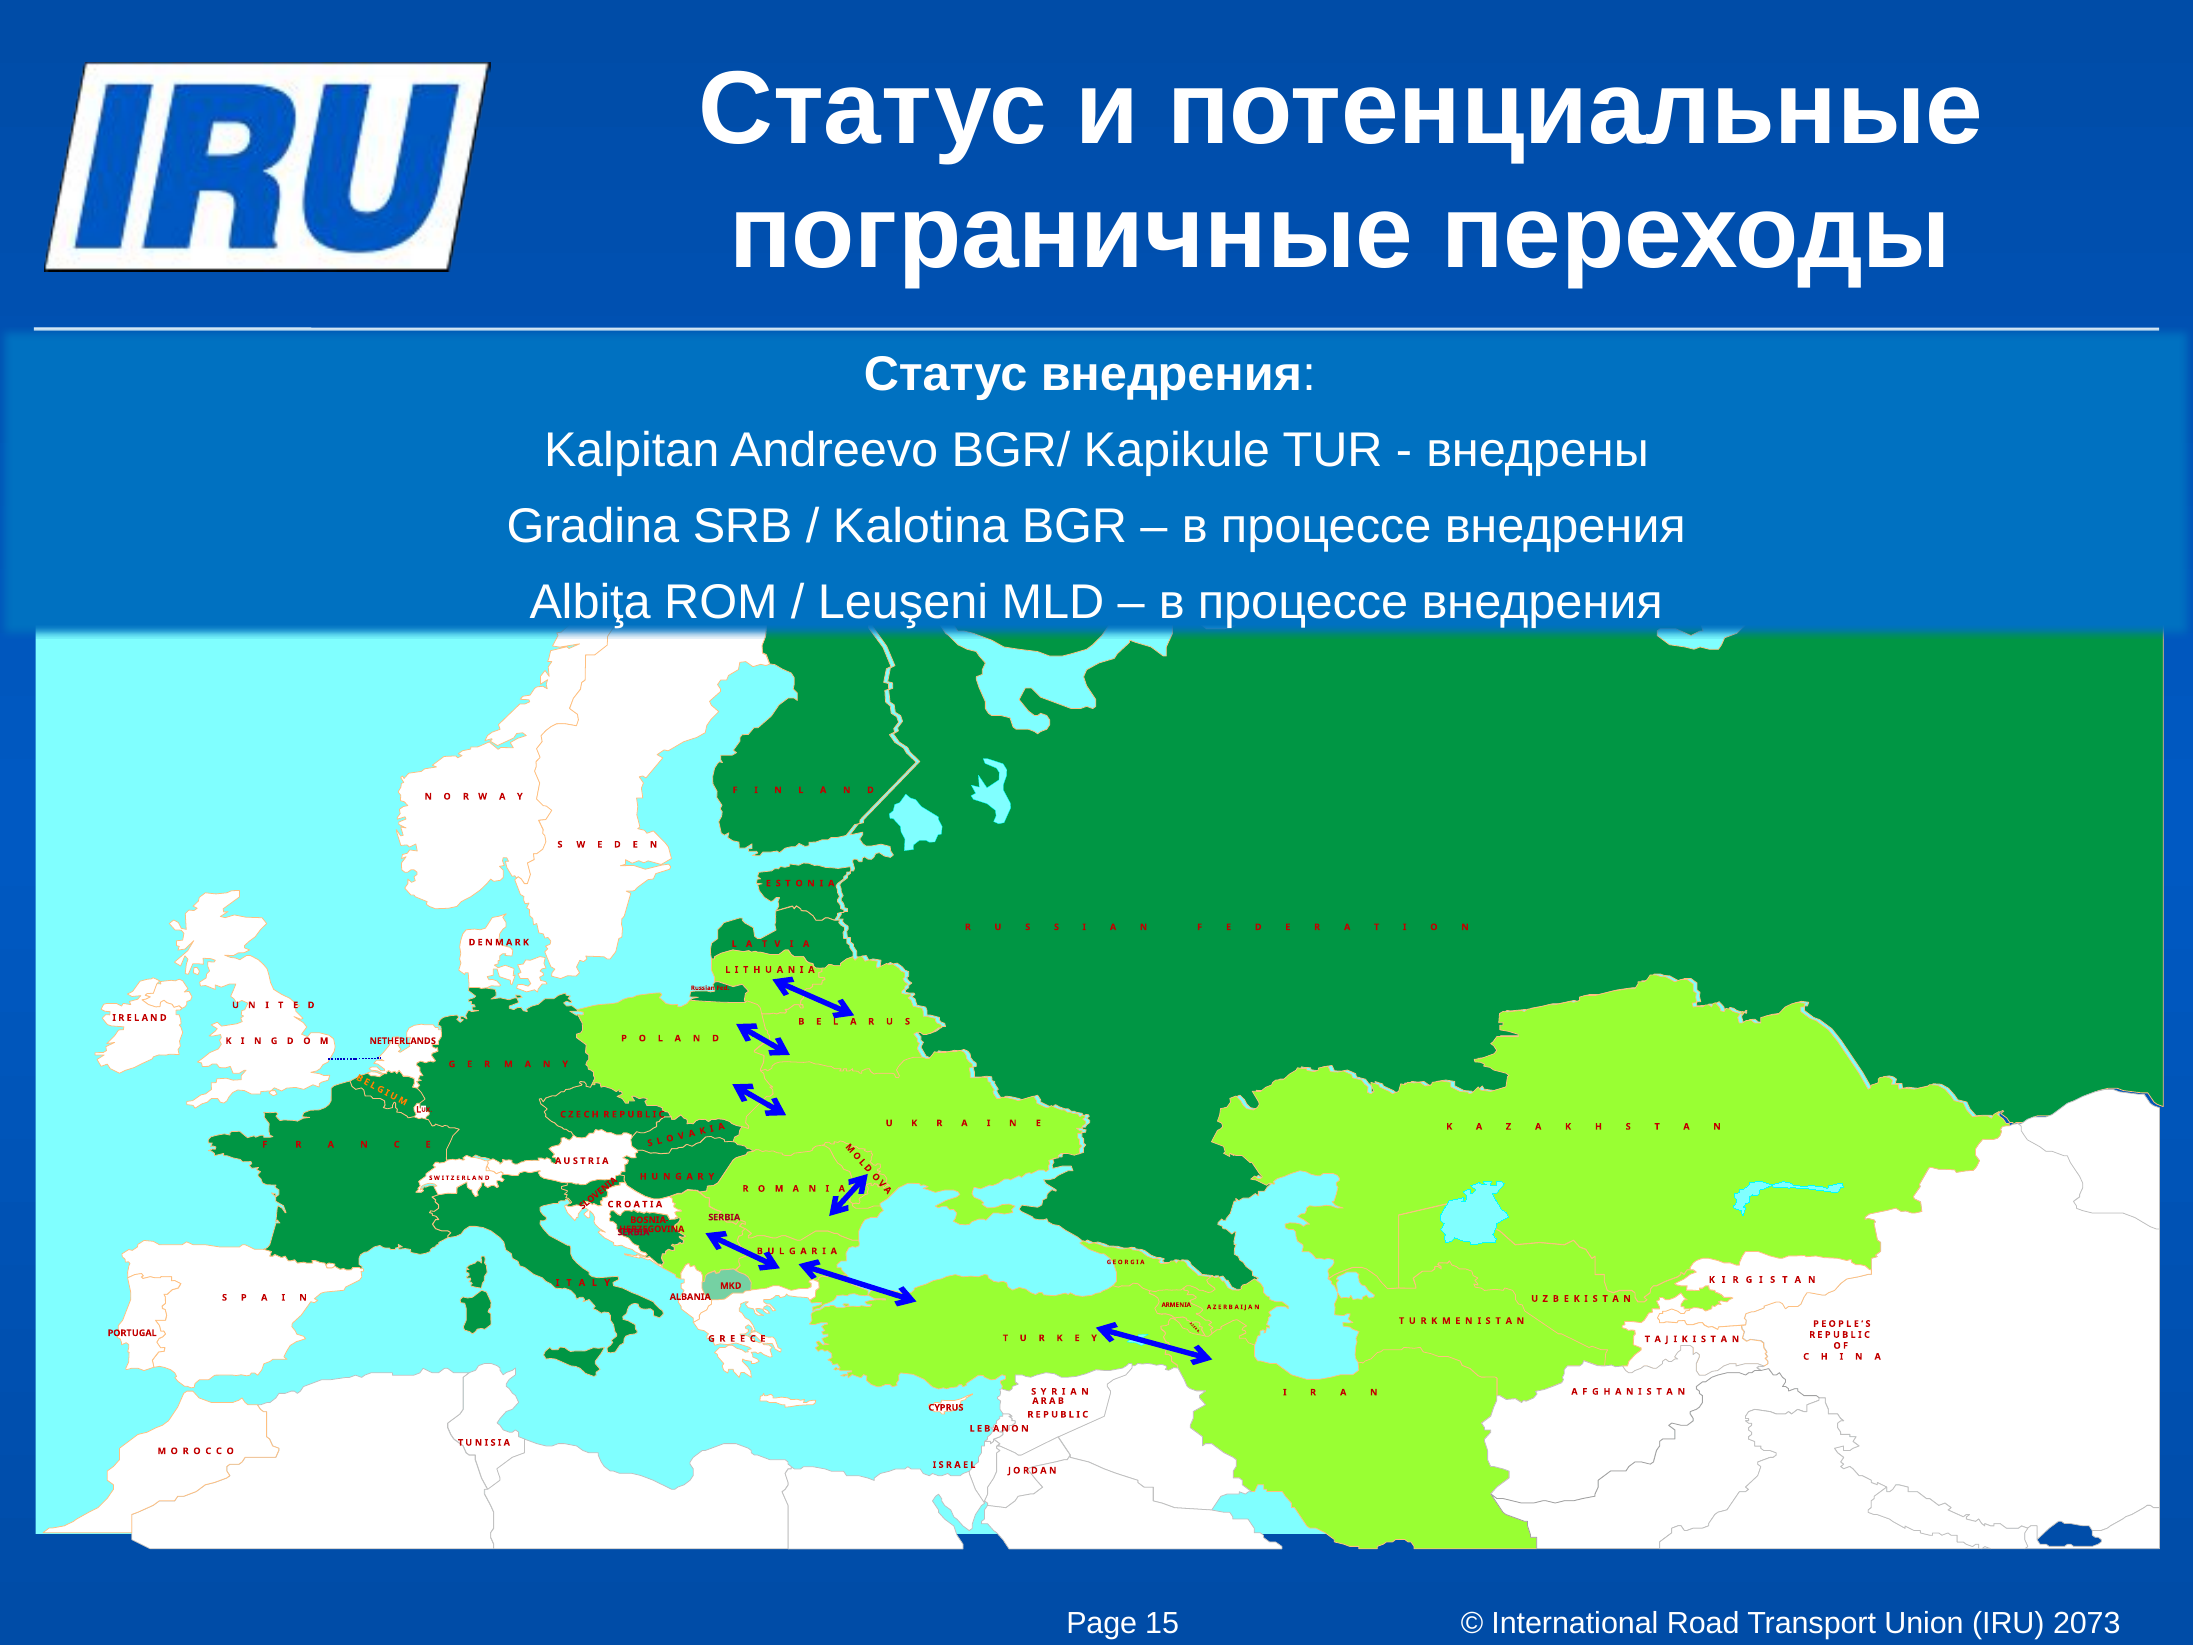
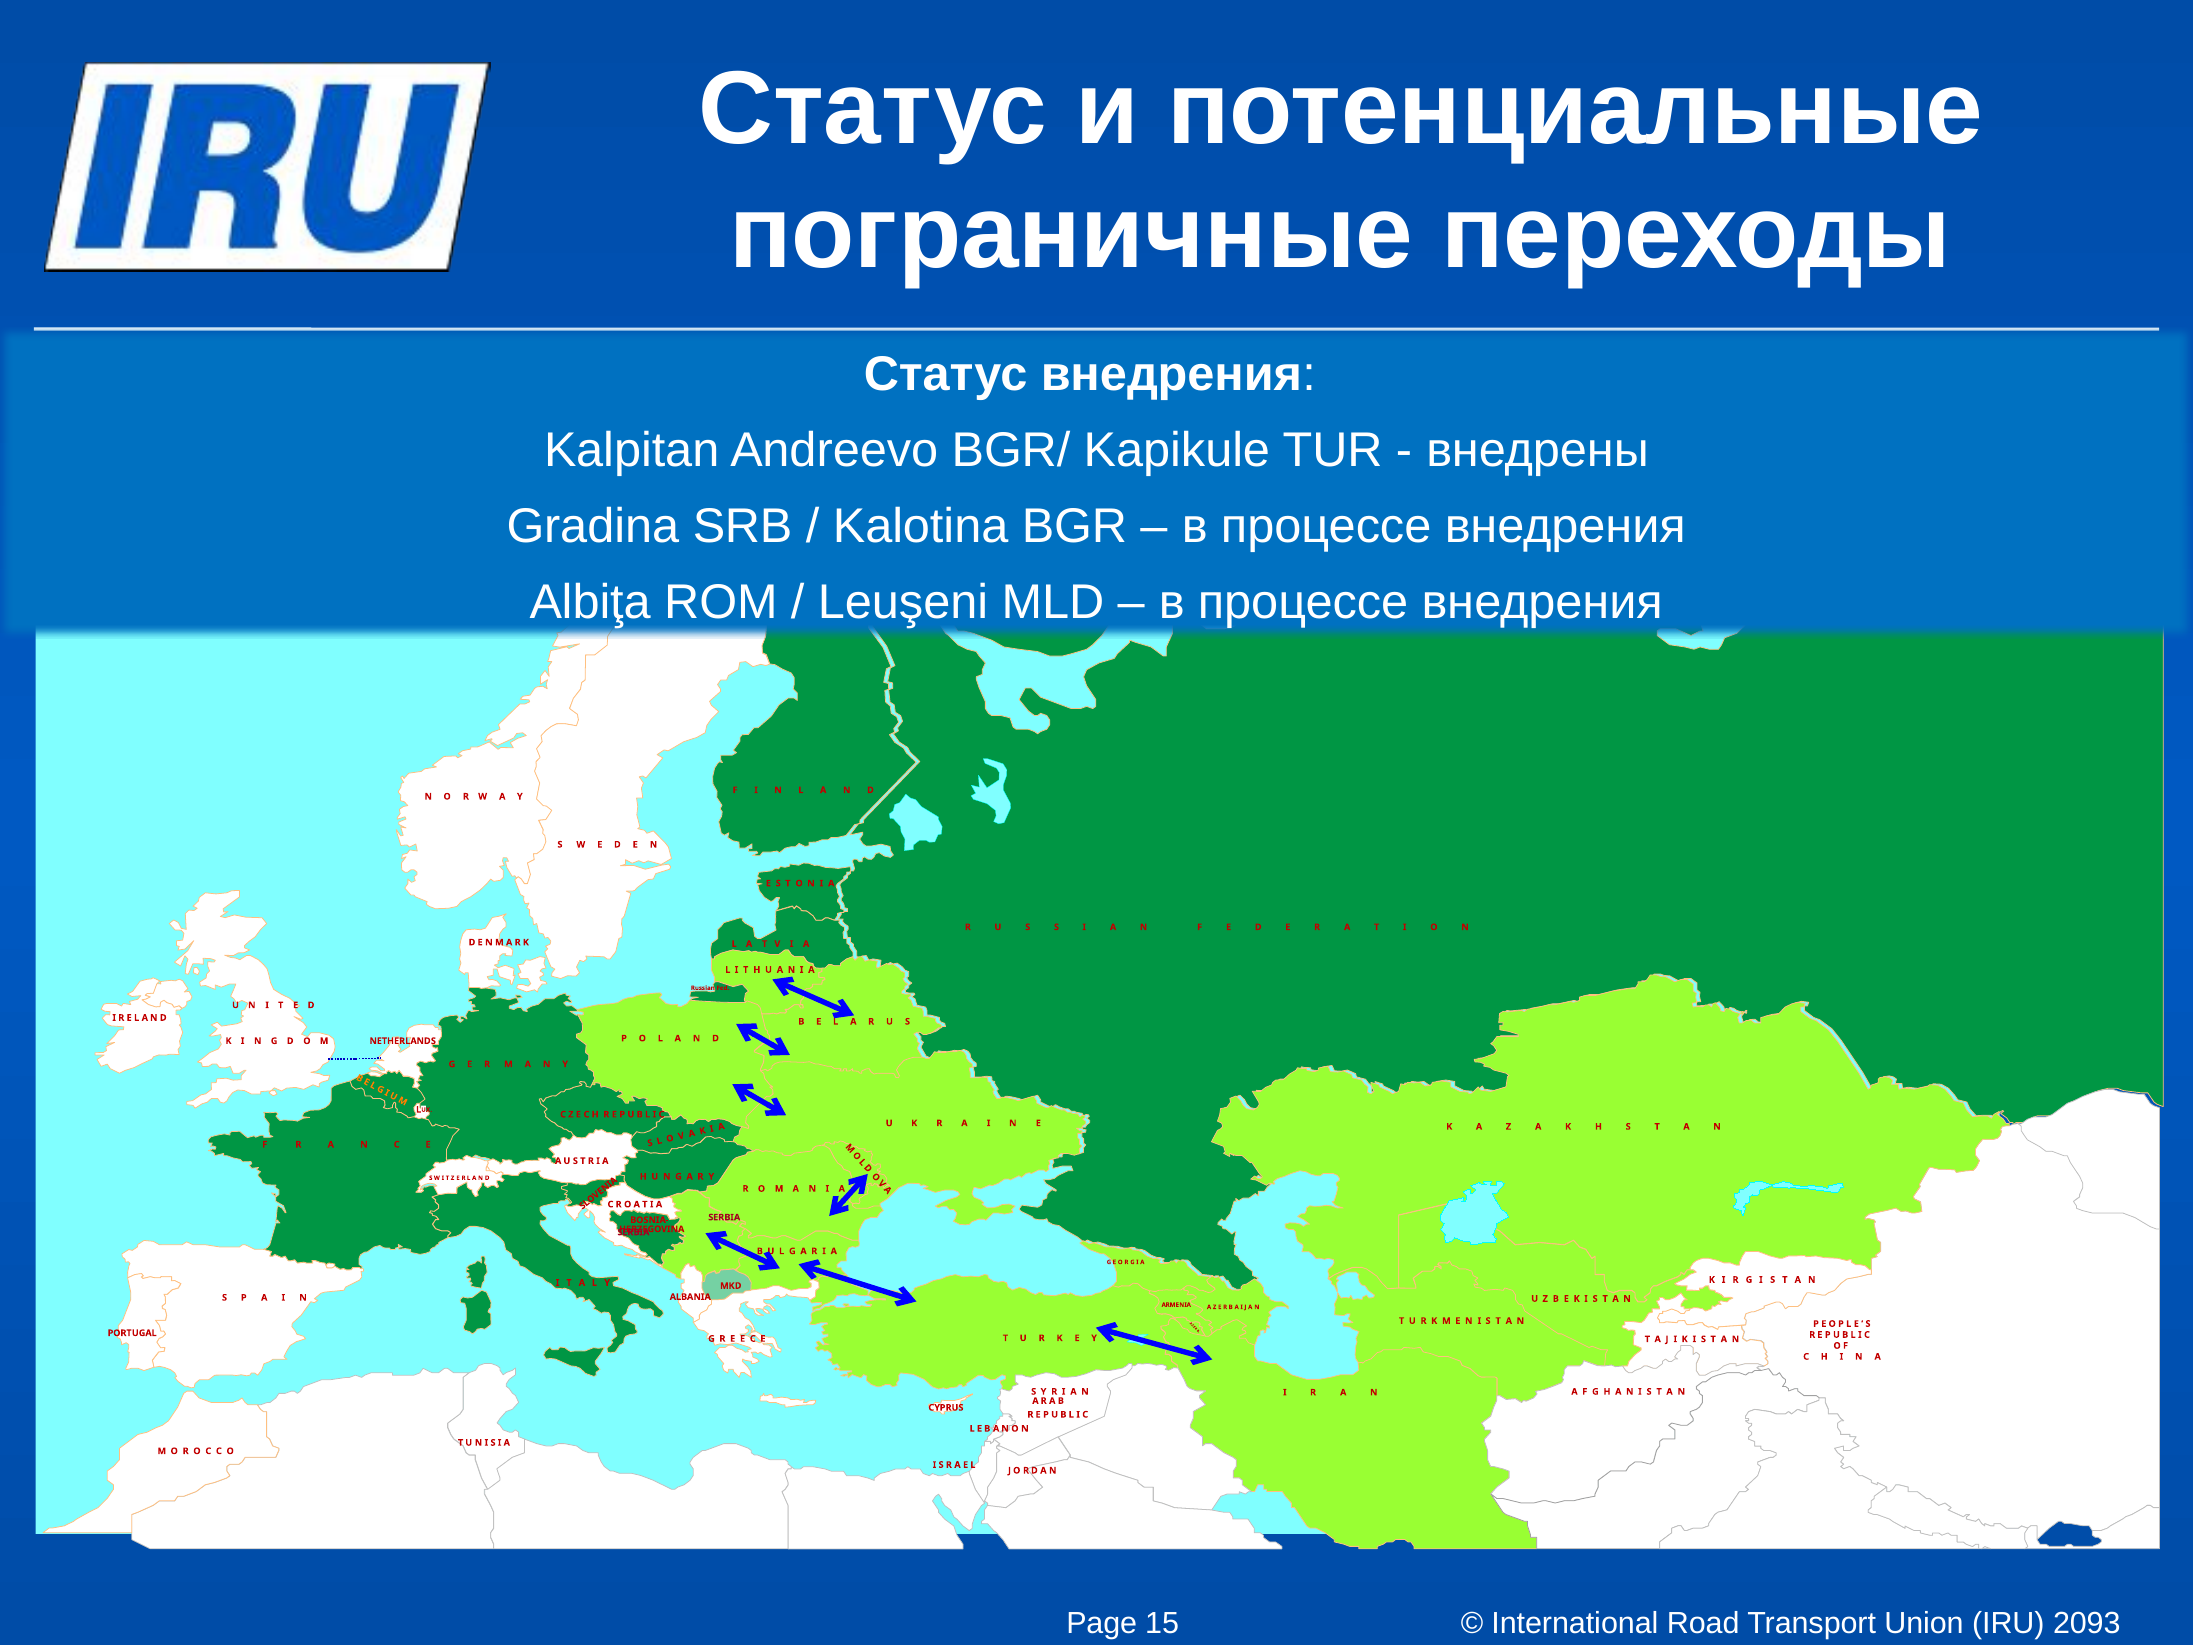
2073: 2073 -> 2093 (2087, 1623)
